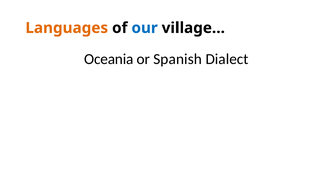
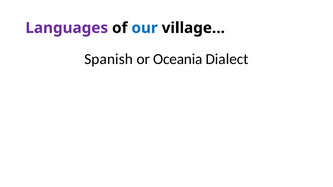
Languages colour: orange -> purple (67, 28)
Oceania: Oceania -> Spanish (109, 59)
Spanish: Spanish -> Oceania (178, 59)
